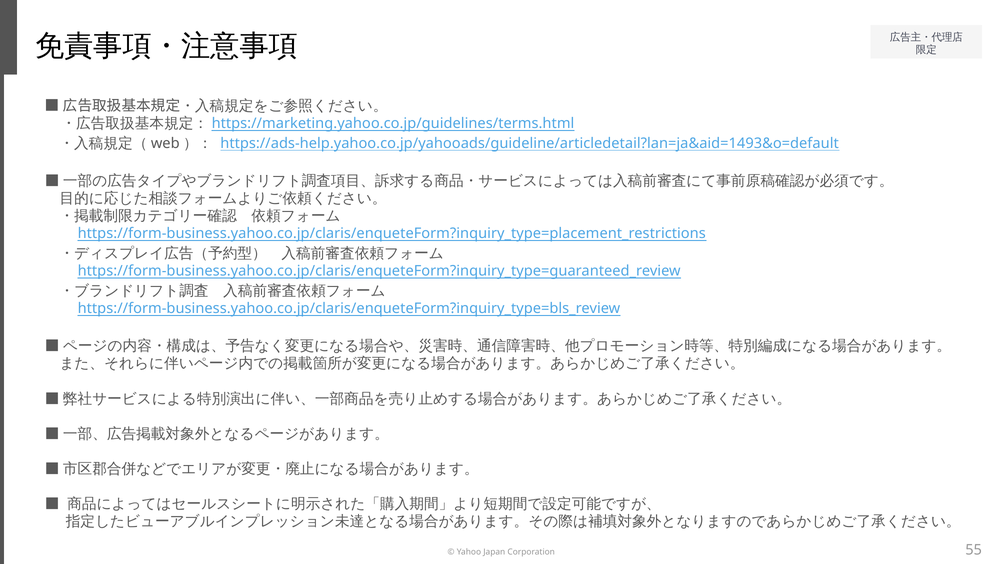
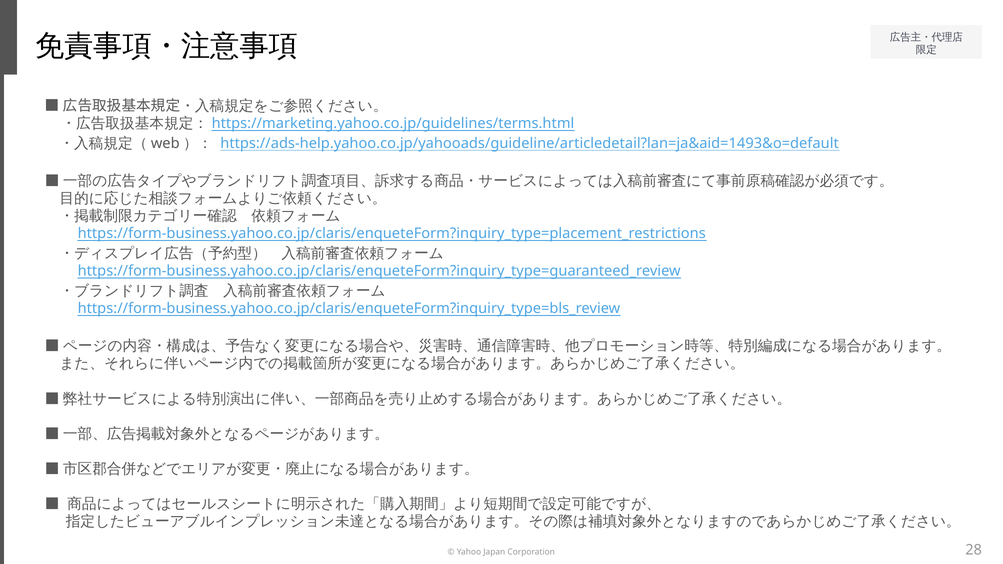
55: 55 -> 28 (974, 550)
